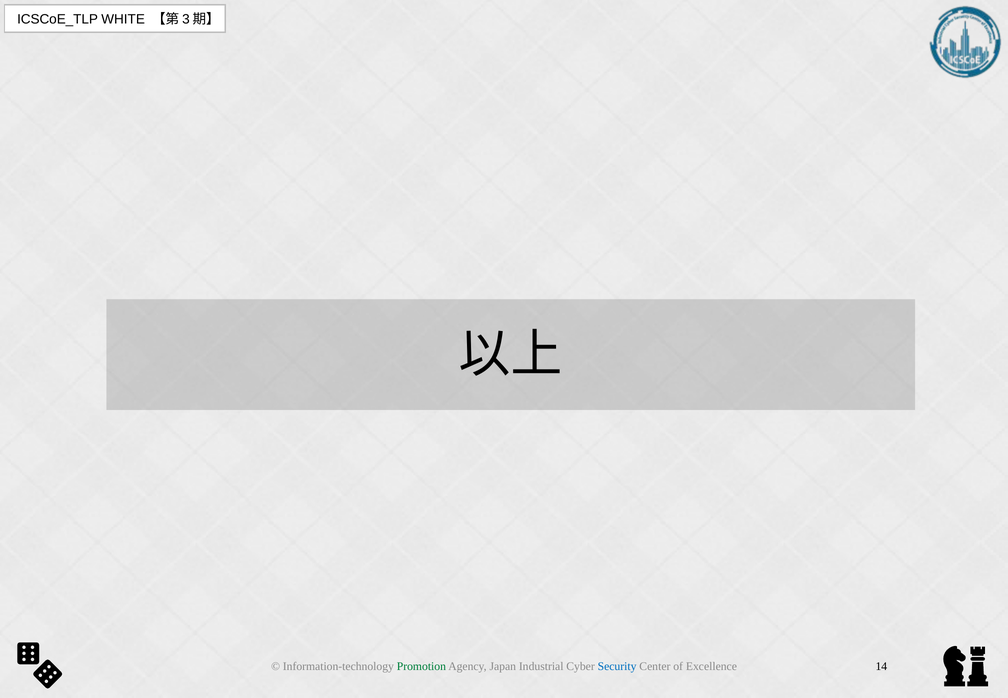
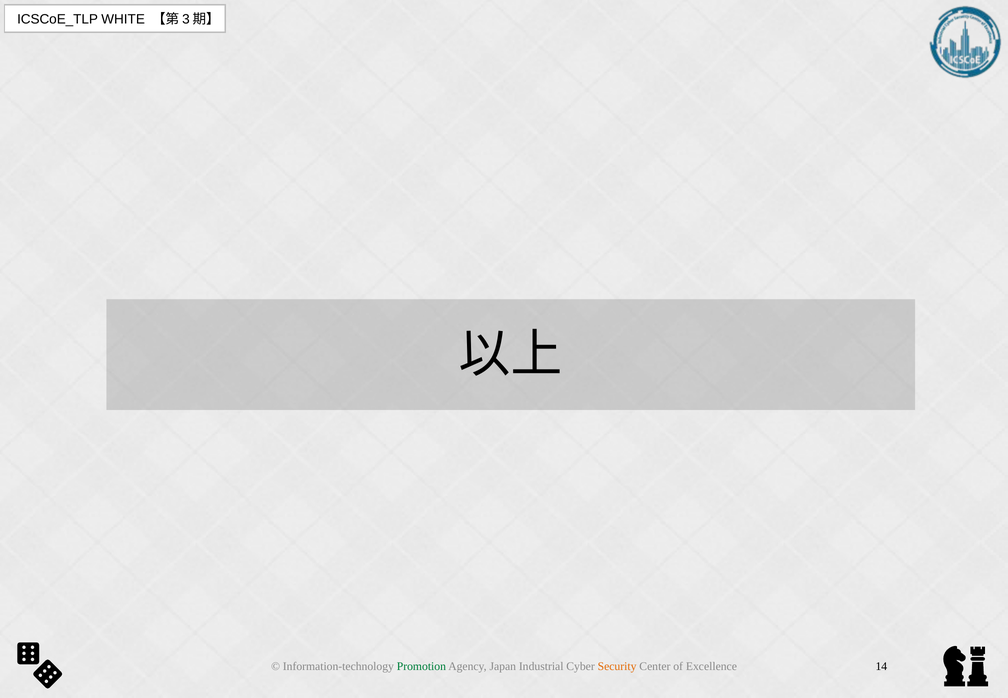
Security colour: blue -> orange (617, 666)
